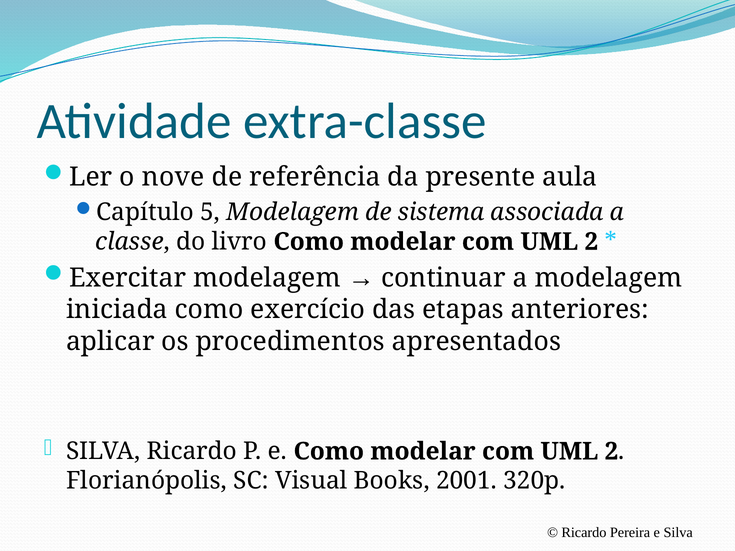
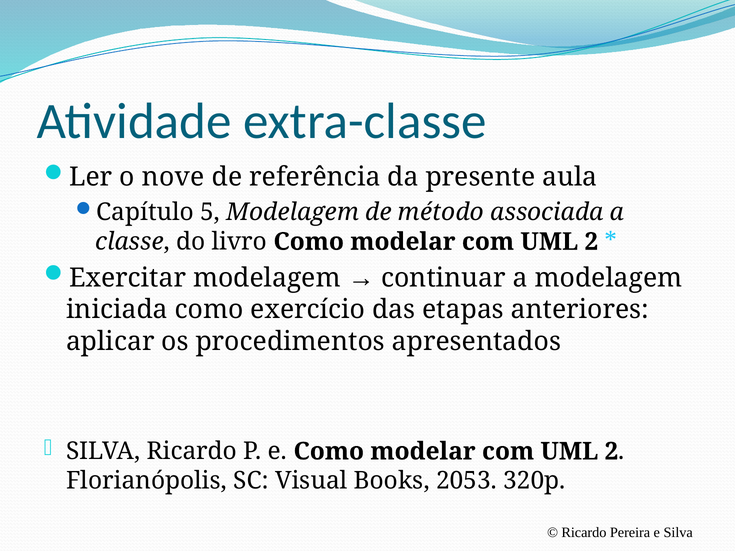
sistema: sistema -> método (441, 212)
2001: 2001 -> 2053 (466, 481)
